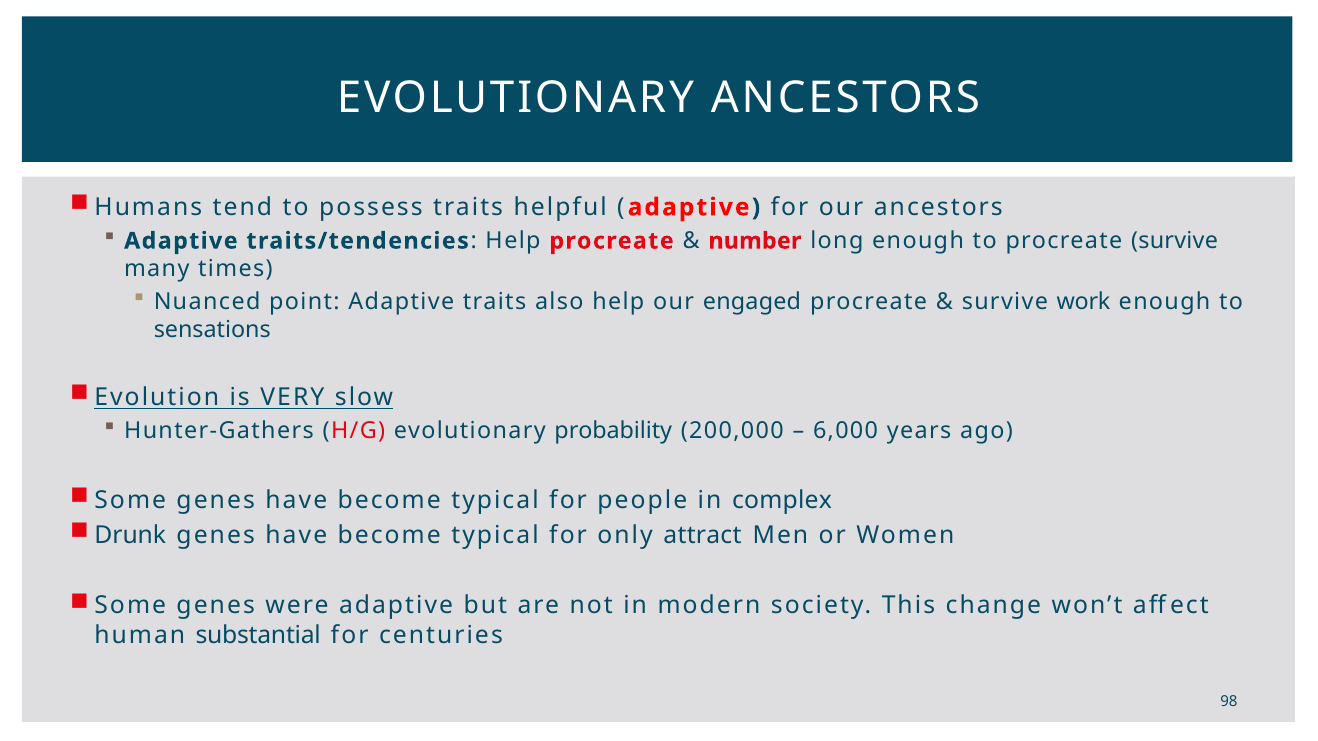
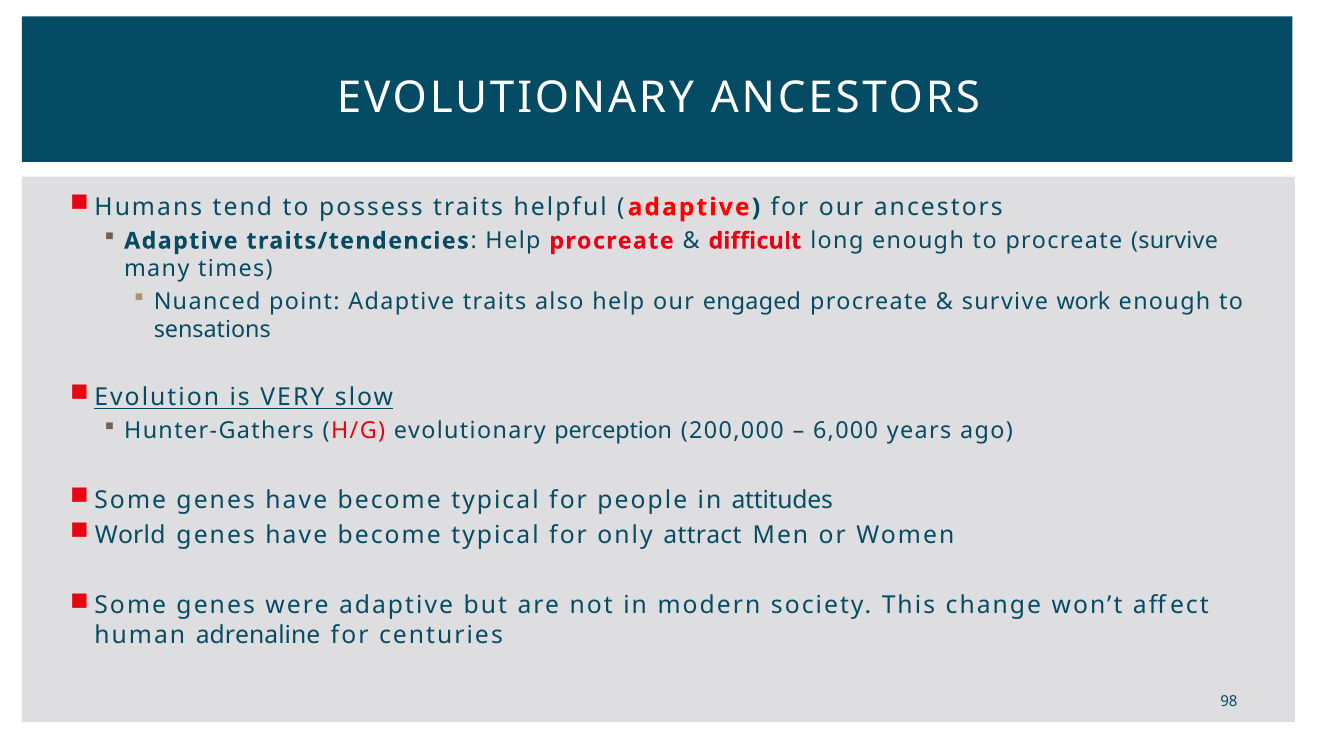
number: number -> difficult (755, 241)
probability: probability -> perception (613, 431)
complex: complex -> attitudes (782, 501)
Drunk: Drunk -> World (130, 536)
substantial: substantial -> adrenaline (258, 636)
